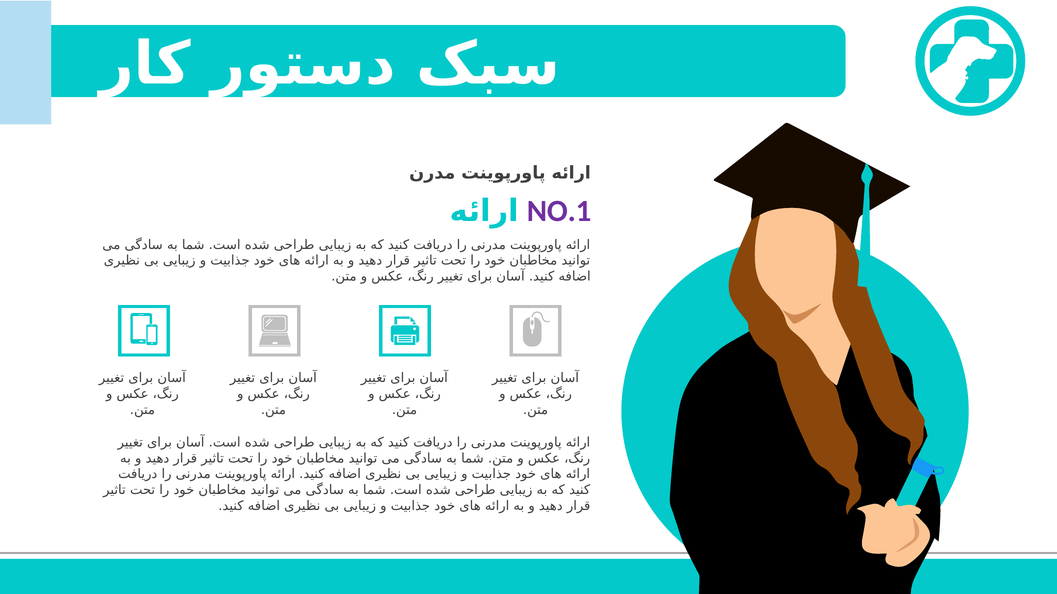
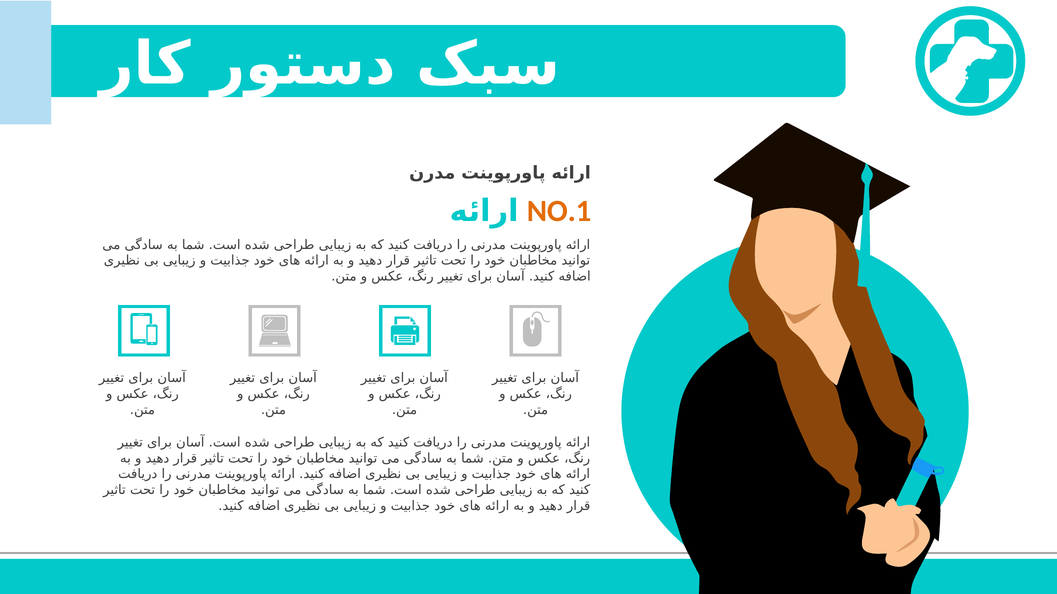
NO.1 colour: purple -> orange (559, 211)
